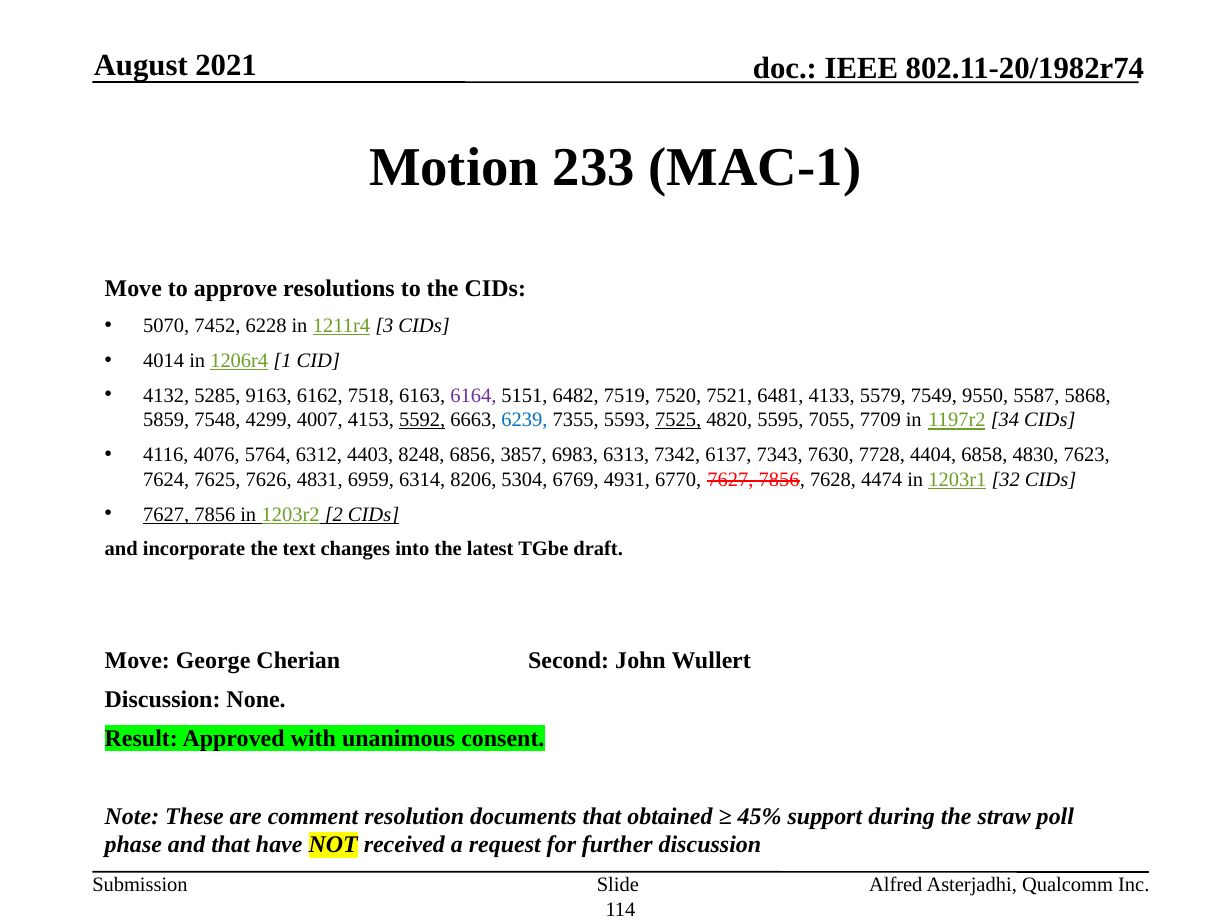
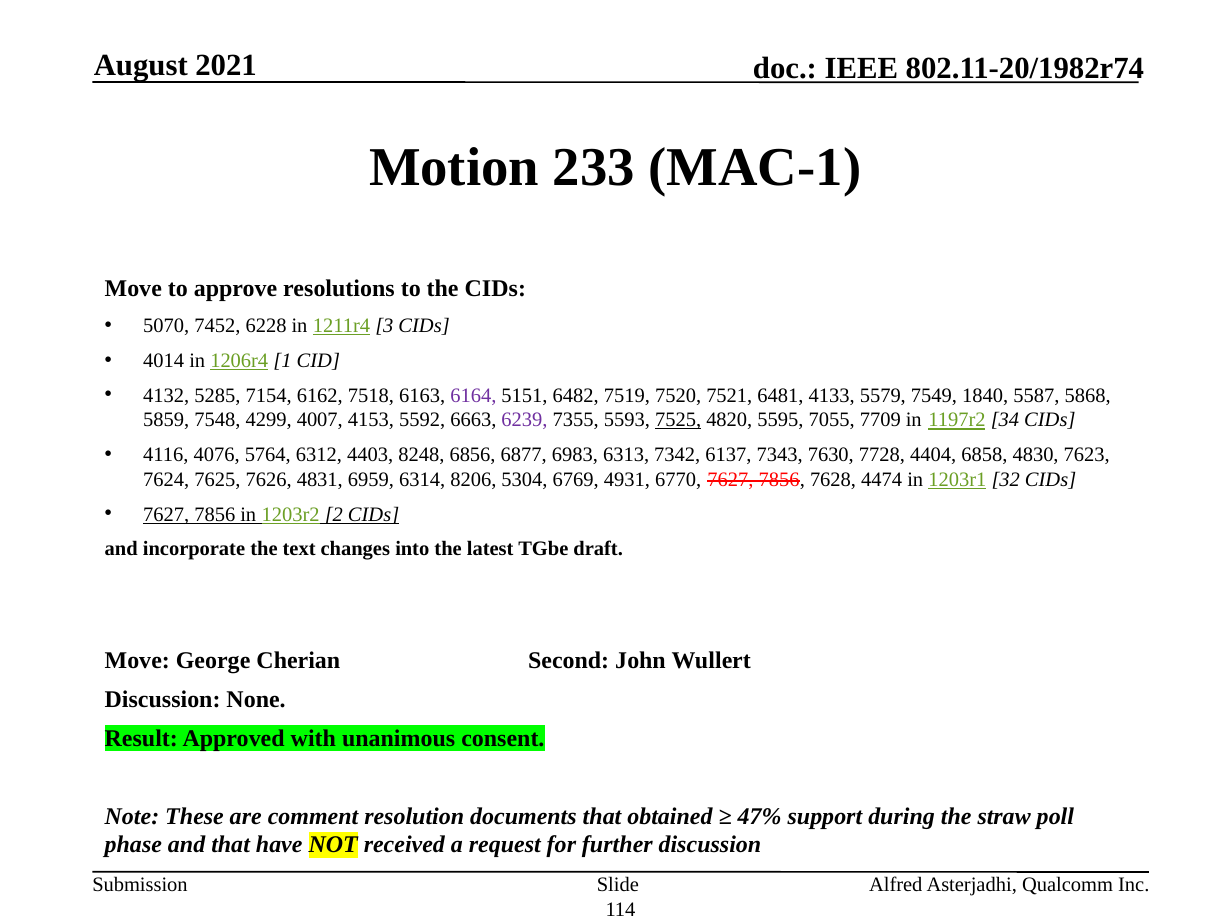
9163: 9163 -> 7154 (269, 395)
9550: 9550 -> 1840 (985, 395)
5592 underline: present -> none (422, 420)
6239 colour: blue -> purple (525, 420)
3857: 3857 -> 6877 (524, 455)
45%: 45% -> 47% (760, 817)
